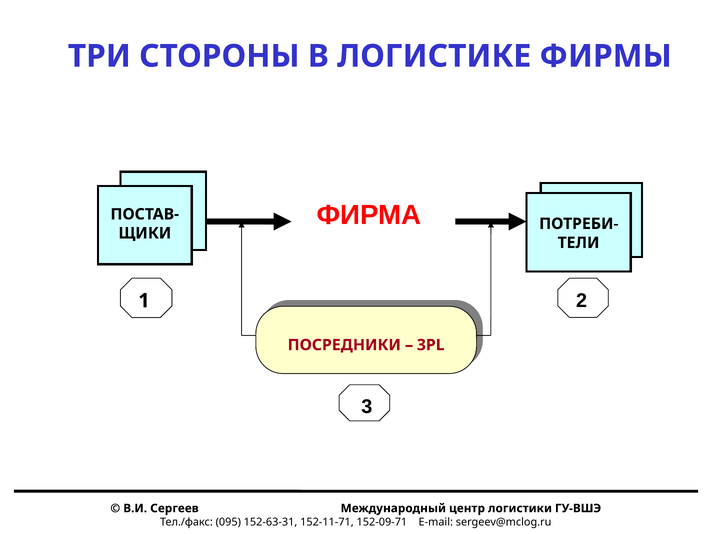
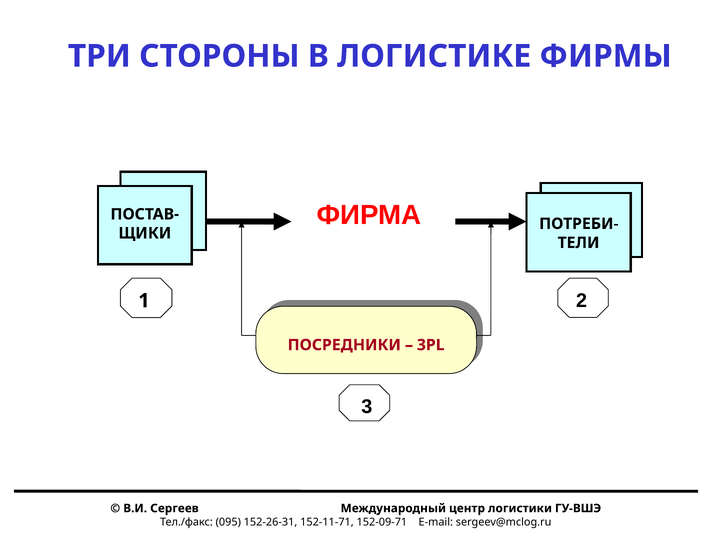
152-63-31: 152-63-31 -> 152-26-31 (271, 522)
